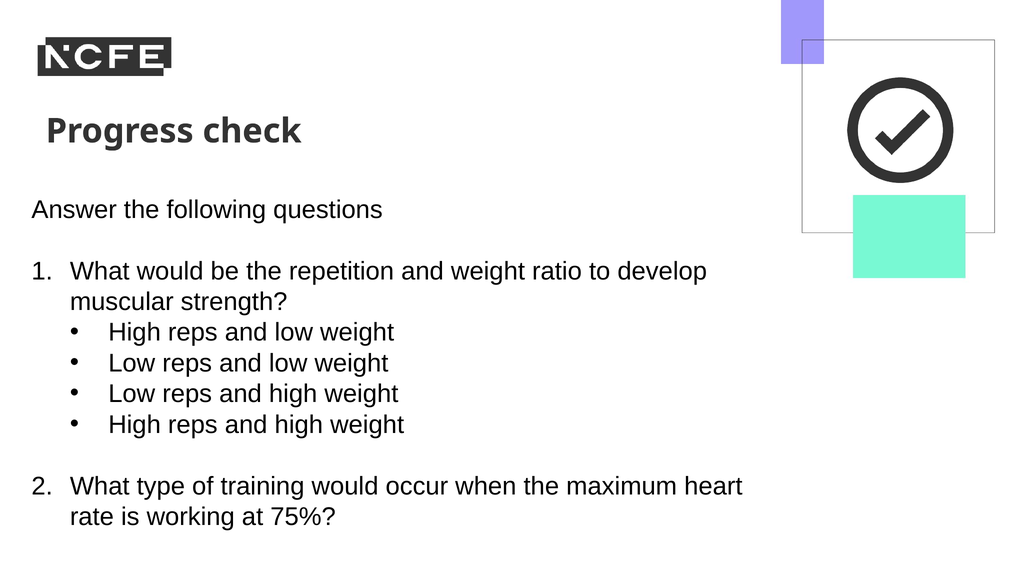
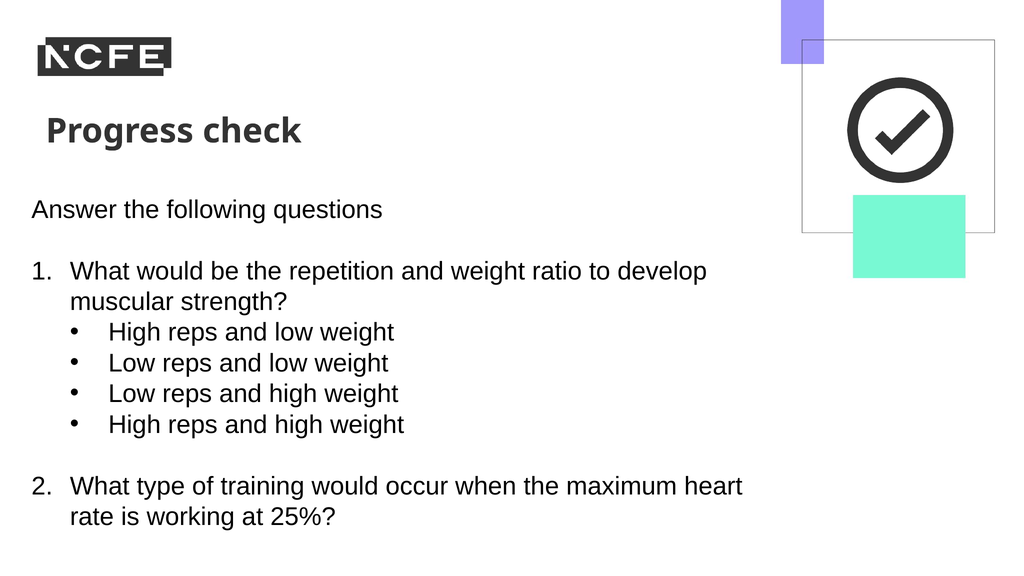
75%: 75% -> 25% (303, 517)
